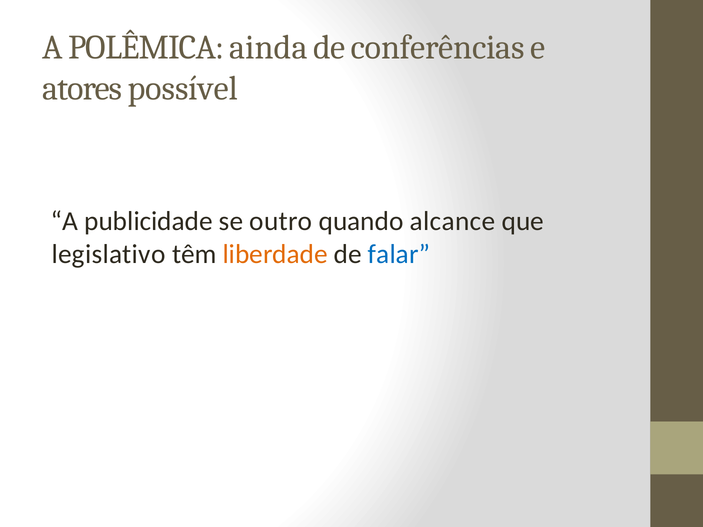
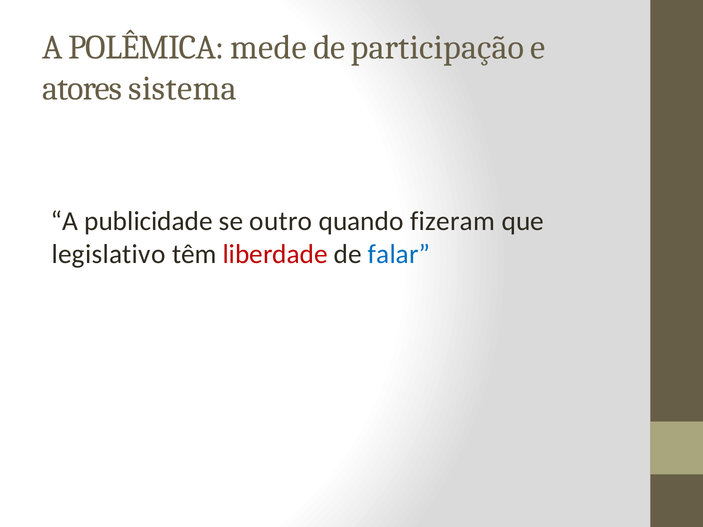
ainda: ainda -> mede (268, 48)
conferências: conferências -> participação (438, 48)
possível: possível -> sistema (183, 89)
alcance: alcance -> fizeram (453, 221)
liberdade colour: orange -> red (275, 254)
